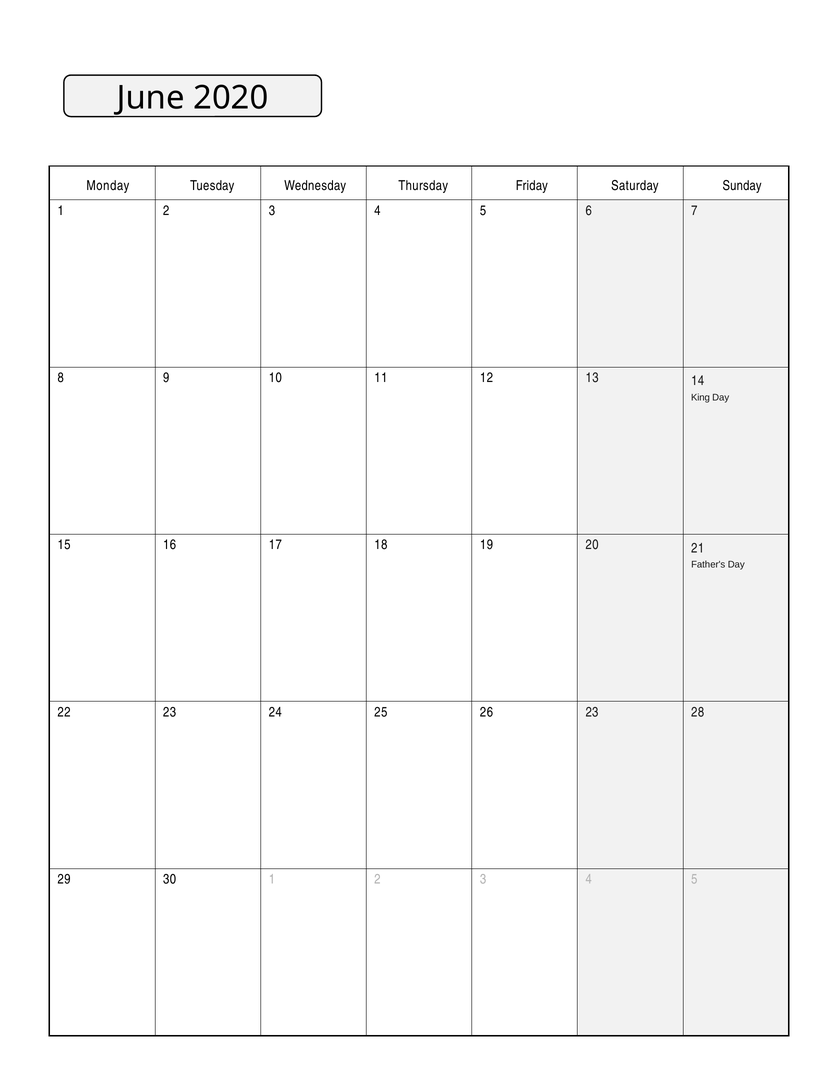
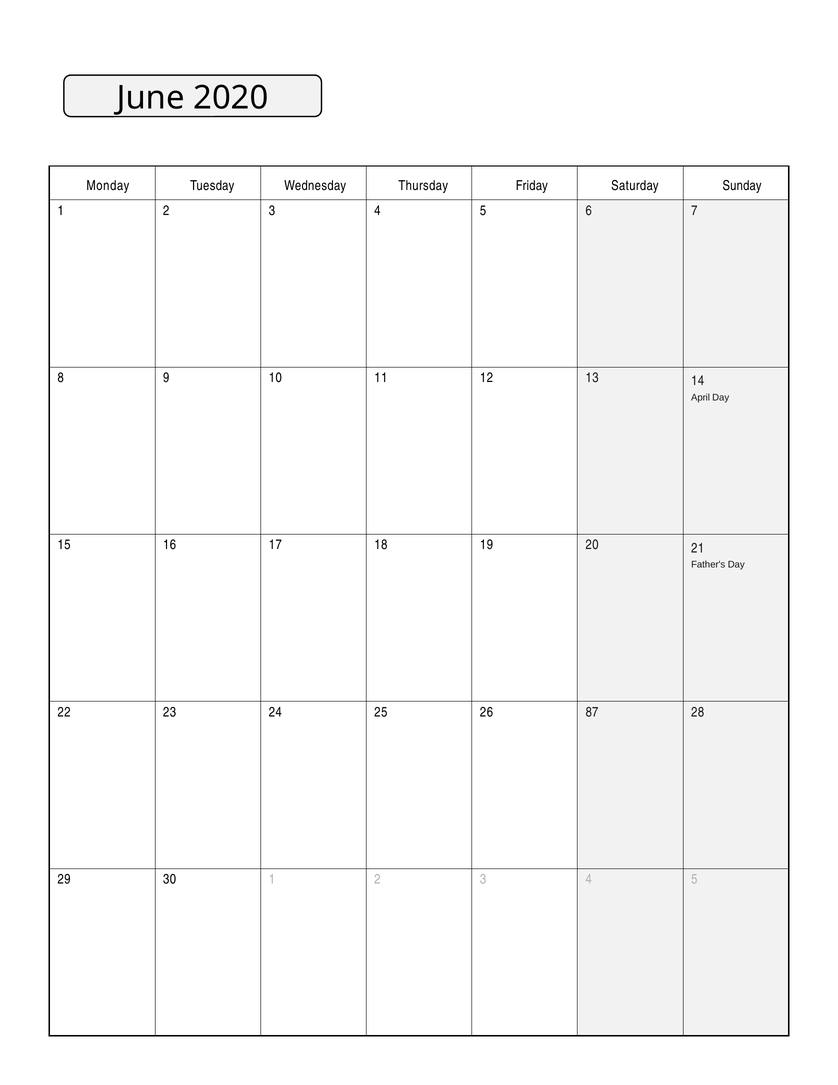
King: King -> April (700, 397)
26 23: 23 -> 87 (592, 712)
